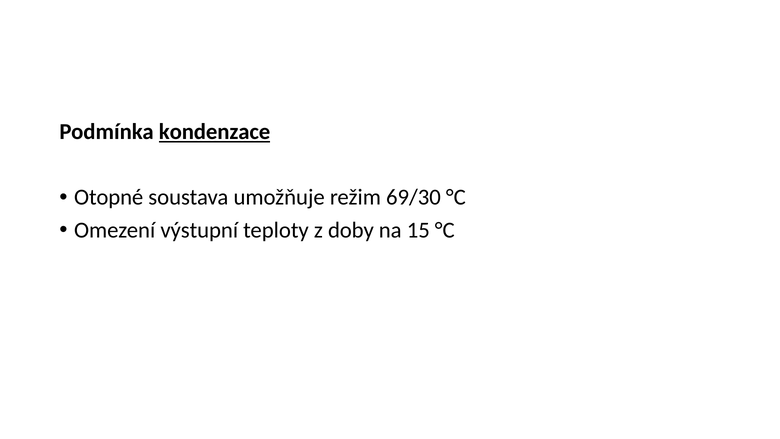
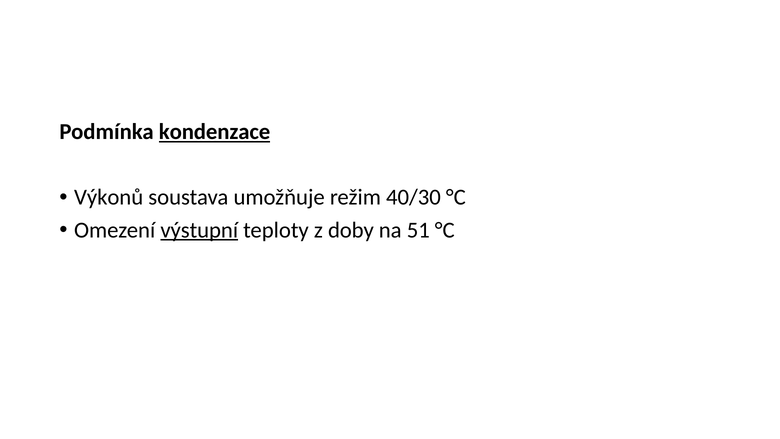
Otopné: Otopné -> Výkonů (109, 197)
69/30: 69/30 -> 40/30 (413, 197)
výstupní underline: none -> present (199, 230)
15: 15 -> 51 (418, 230)
